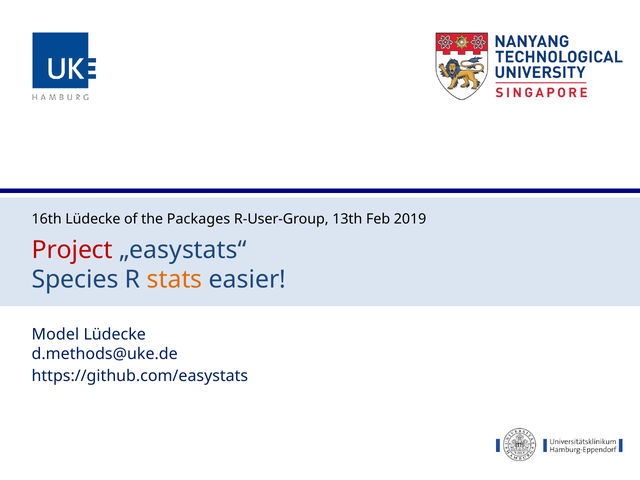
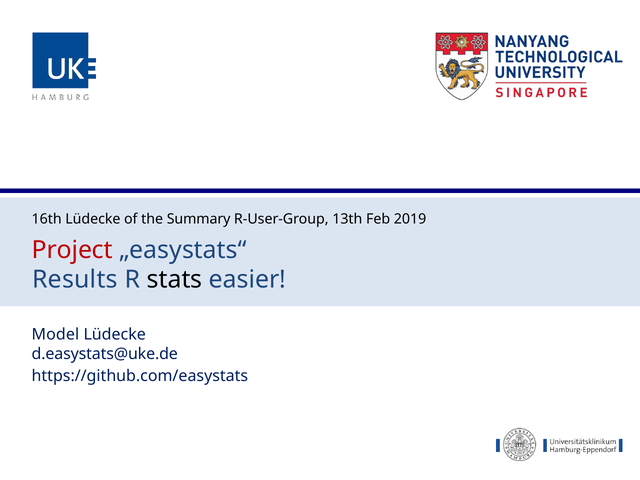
Packages: Packages -> Summary (199, 219)
Species: Species -> Results (75, 280)
stats colour: orange -> black (175, 280)
d.methods@uke.de: d.methods@uke.de -> d.easystats@uke.de (105, 354)
